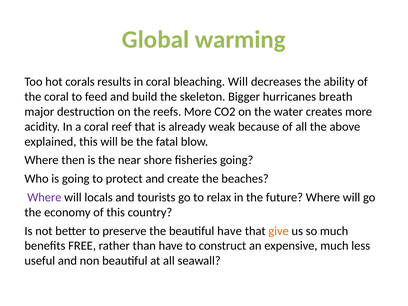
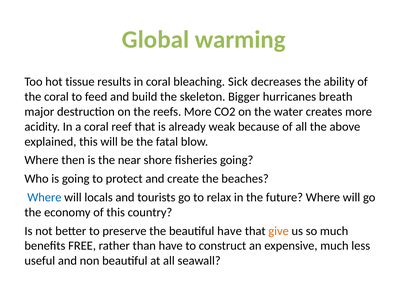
corals: corals -> tissue (80, 82)
bleaching Will: Will -> Sick (238, 82)
Where colour: purple -> blue (44, 197)
